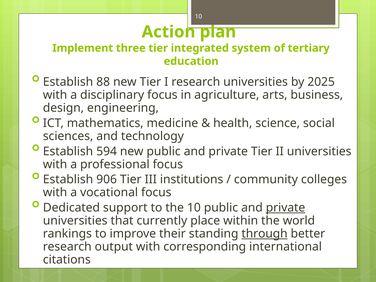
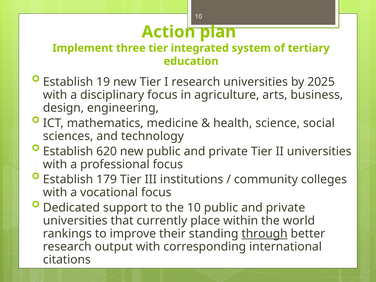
88: 88 -> 19 (103, 82)
594: 594 -> 620 (107, 151)
906: 906 -> 179 (107, 180)
private underline: present -> none (286, 208)
